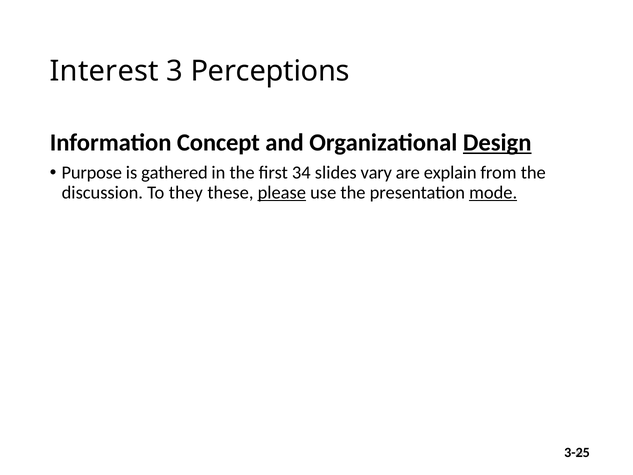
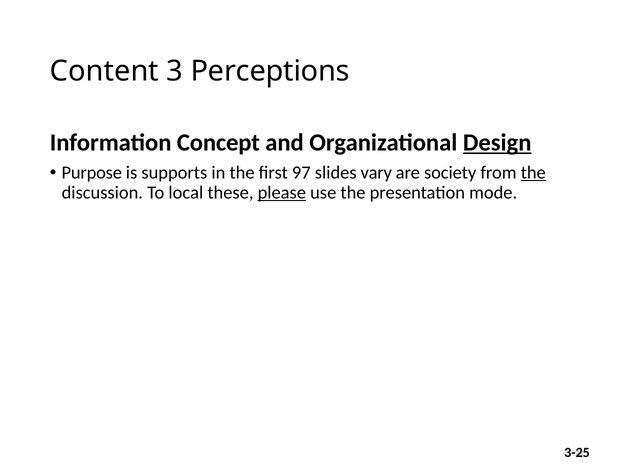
Interest: Interest -> Content (104, 71)
gathered: gathered -> supports (174, 173)
34: 34 -> 97 (301, 173)
explain: explain -> society (450, 173)
the underline: none -> present (533, 173)
they: they -> local (186, 193)
mode underline: present -> none (493, 193)
